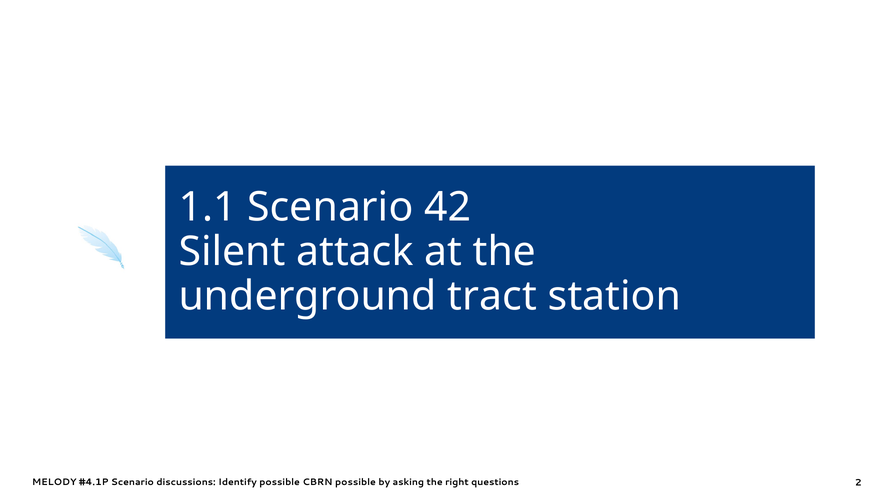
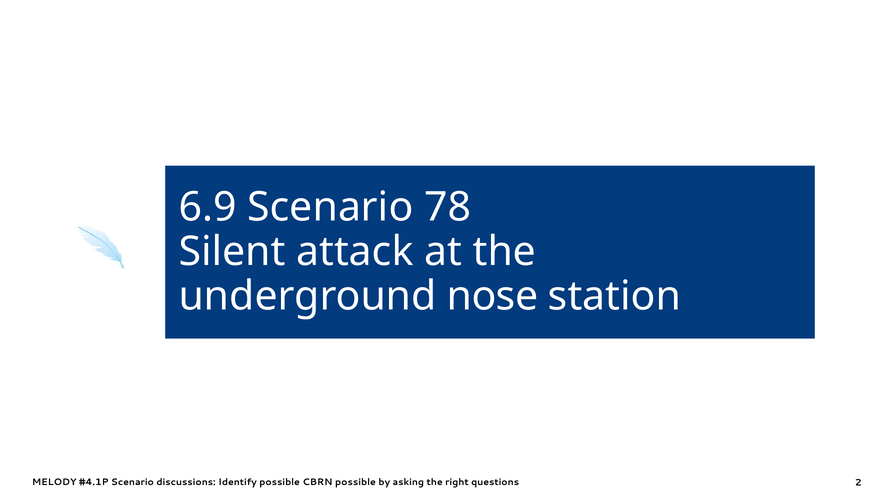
1.1: 1.1 -> 6.9 (208, 207)
42: 42 -> 78 (448, 207)
tract: tract -> nose (492, 296)
